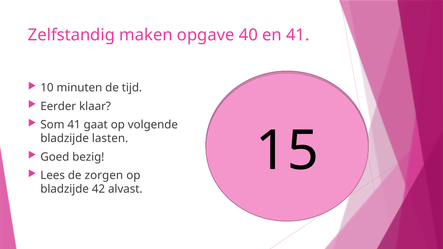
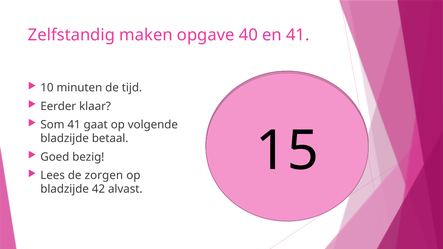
lasten: lasten -> betaal (110, 139)
